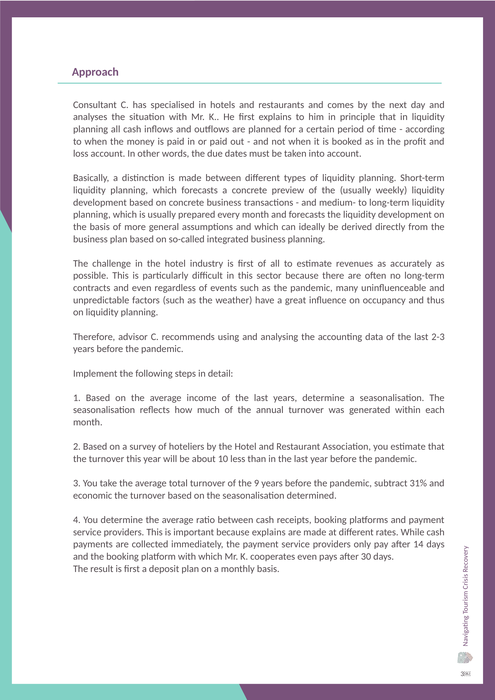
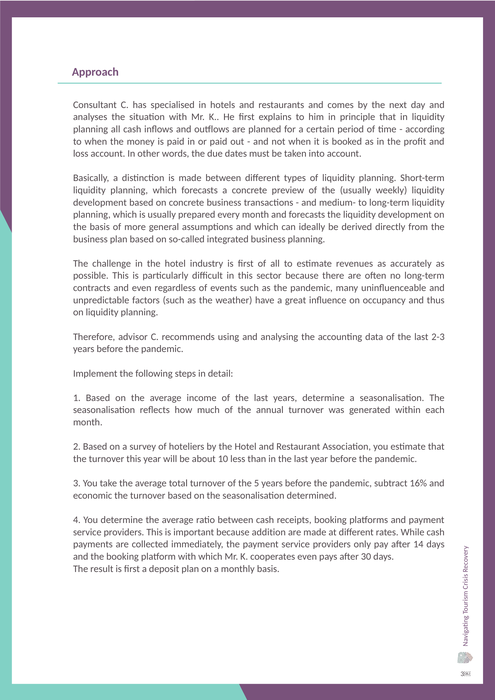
9: 9 -> 5 (257, 483)
31%: 31% -> 16% (418, 483)
because explains: explains -> addition (269, 532)
